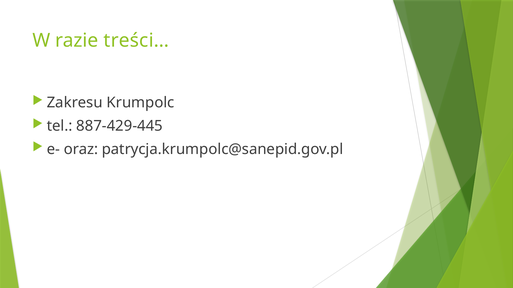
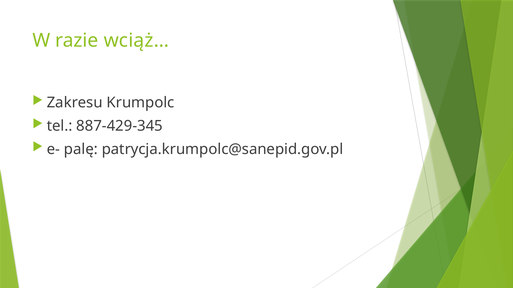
treści…: treści… -> wciąż… (136, 40)
887-429-445: 887-429-445 -> 887-429-345 (120, 126)
oraz: oraz -> palę (81, 149)
